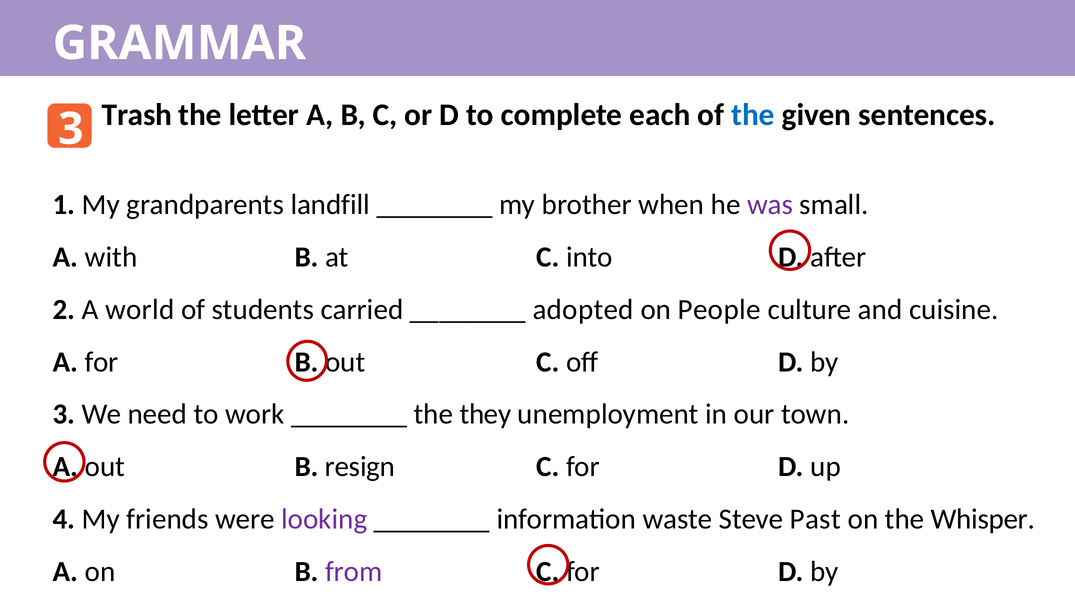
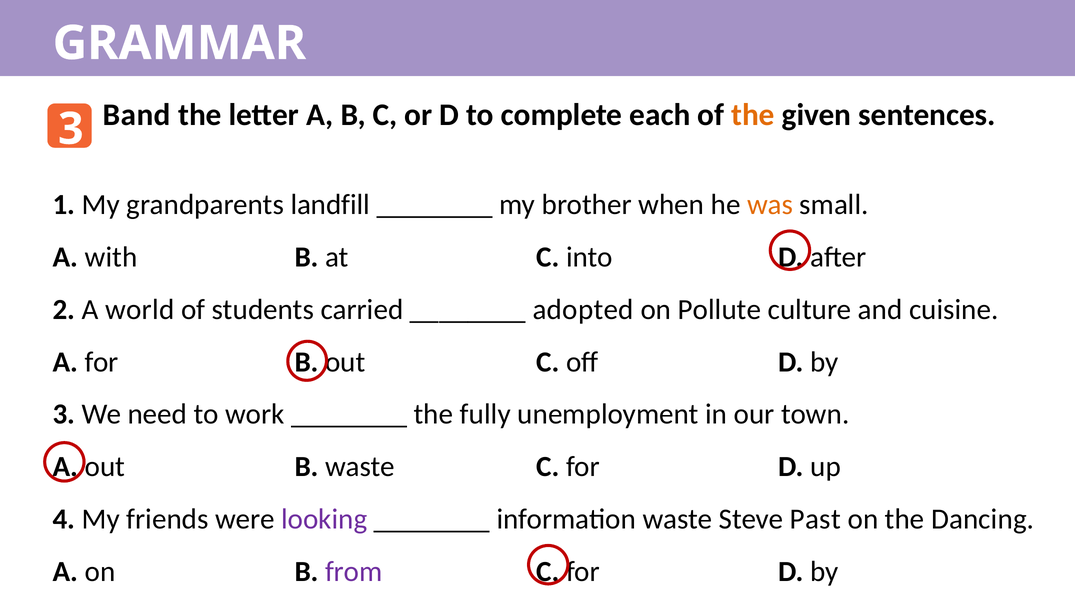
Trash: Trash -> Band (137, 115)
the colour: blue -> orange (753, 115)
was colour: purple -> orange (770, 205)
People: People -> Pollute (719, 309)
they: they -> fully (485, 414)
B resign: resign -> waste (360, 467)
Whisper: Whisper -> Dancing (983, 519)
